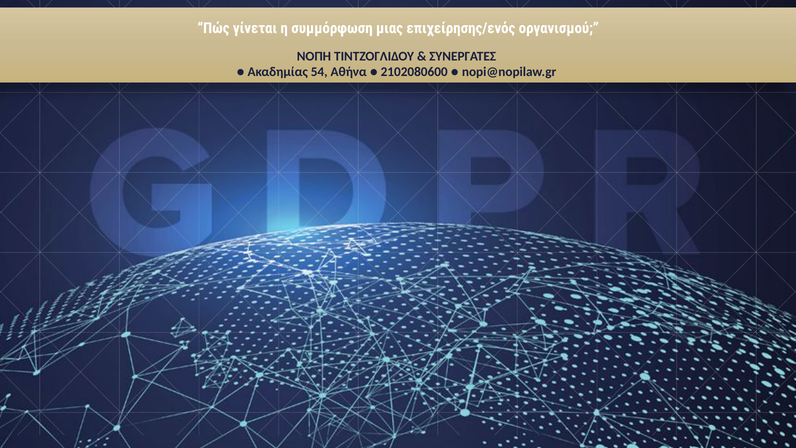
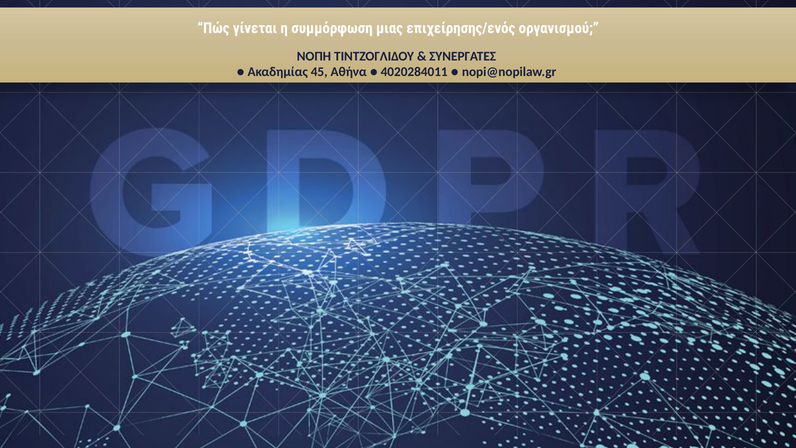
54: 54 -> 45 (319, 72)
2102080600: 2102080600 -> 4020284011 (414, 72)
